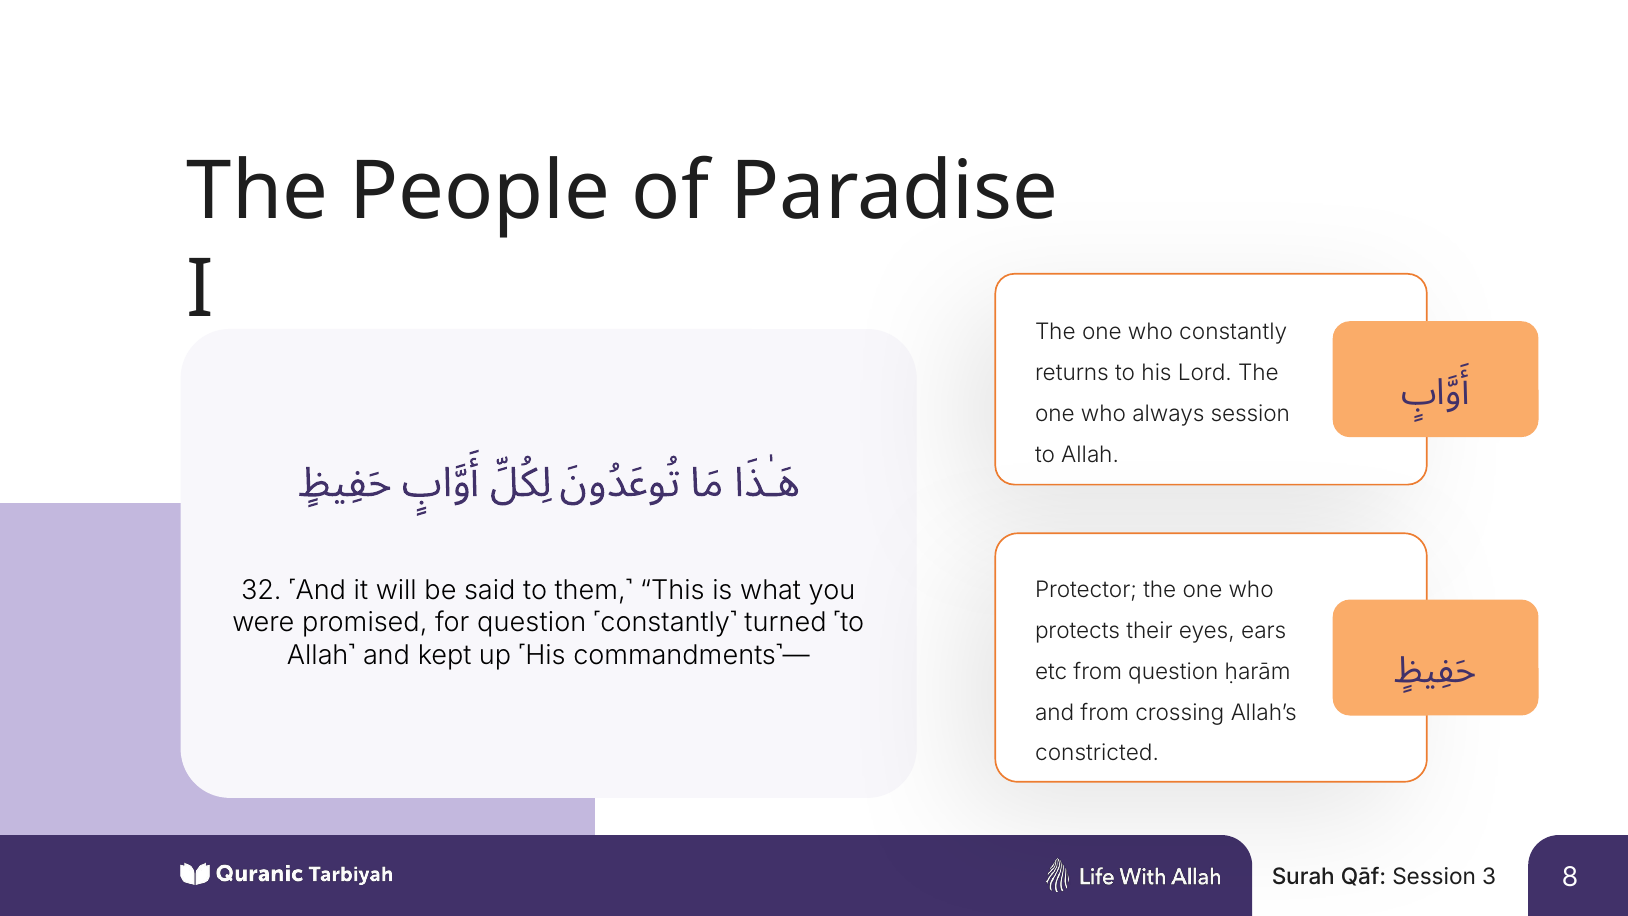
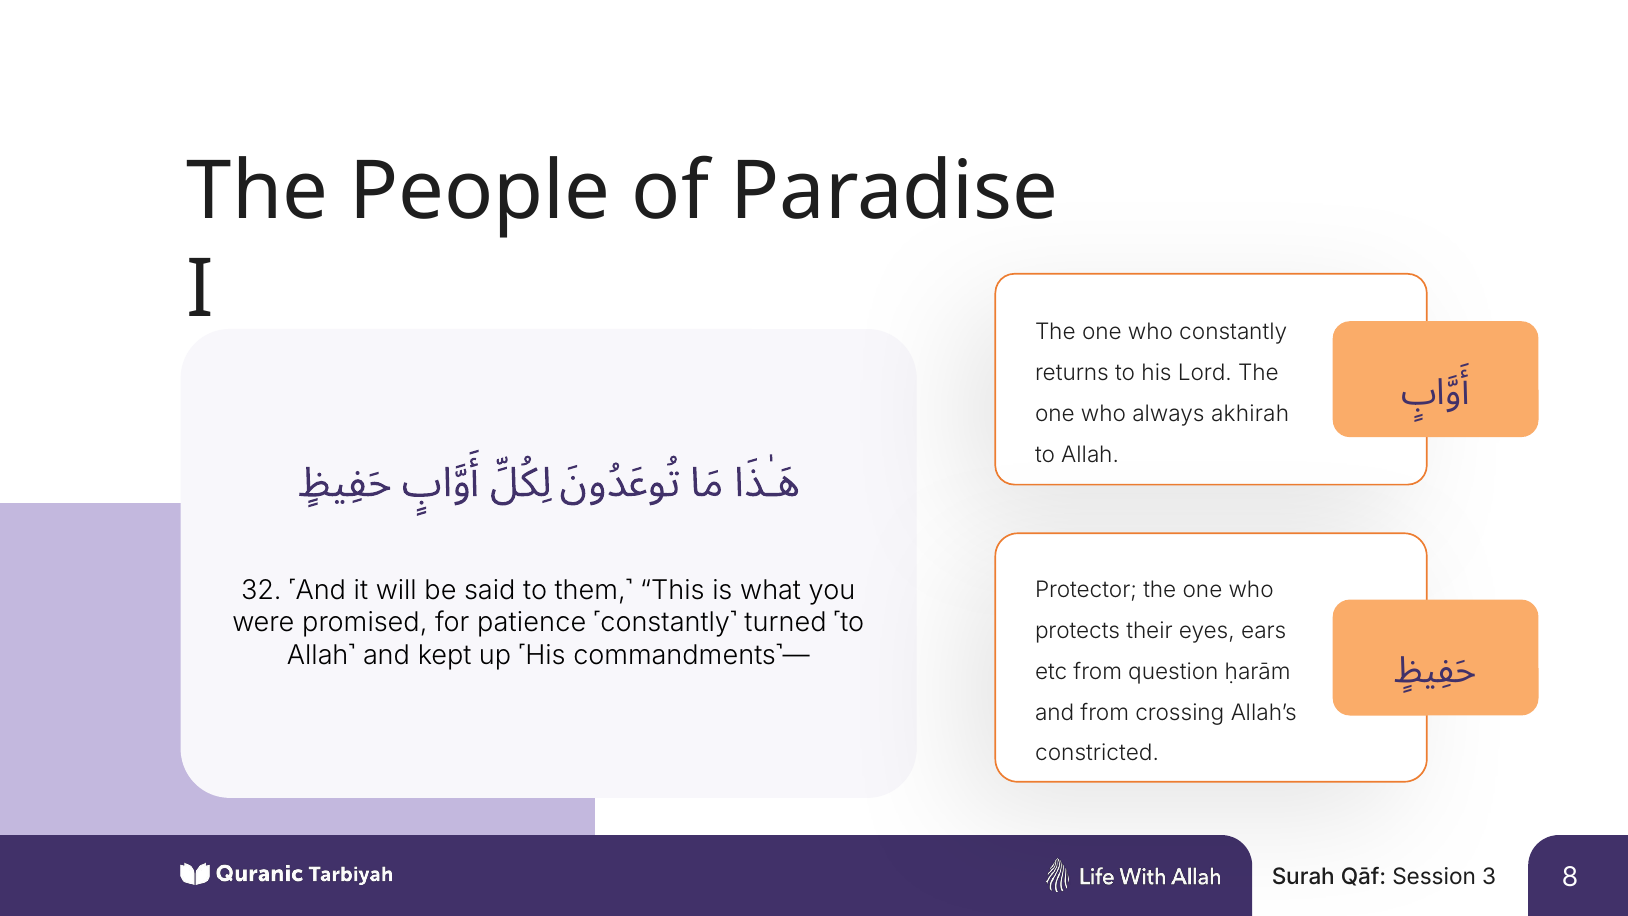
always session: session -> akhirah (1250, 414)
for question: question -> patience (532, 623)
